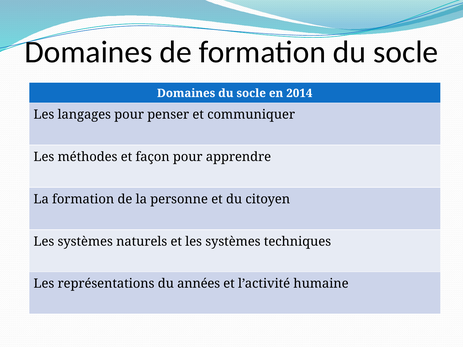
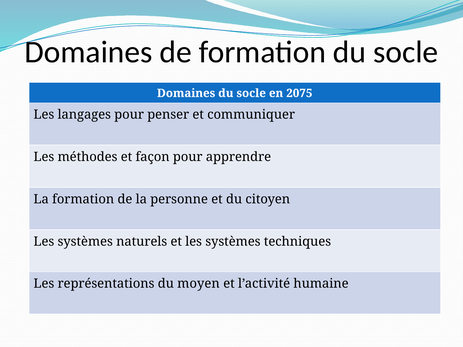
2014: 2014 -> 2075 (299, 93)
années: années -> moyen (199, 284)
